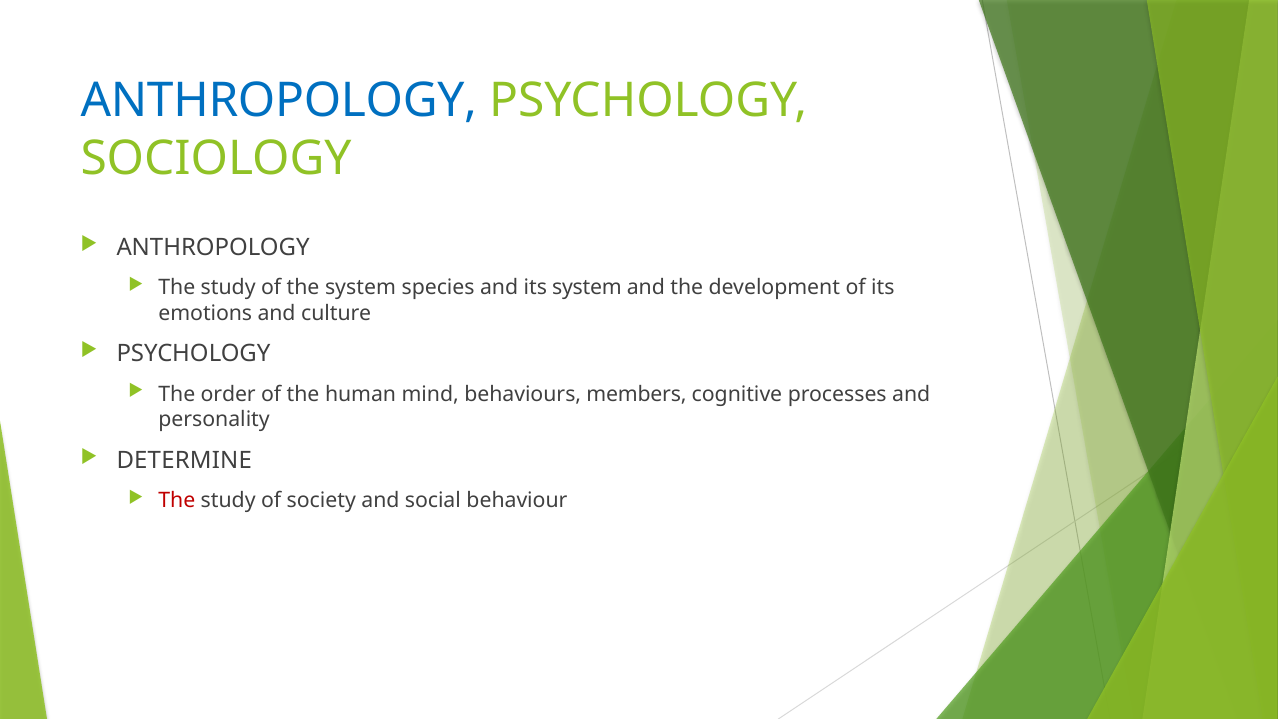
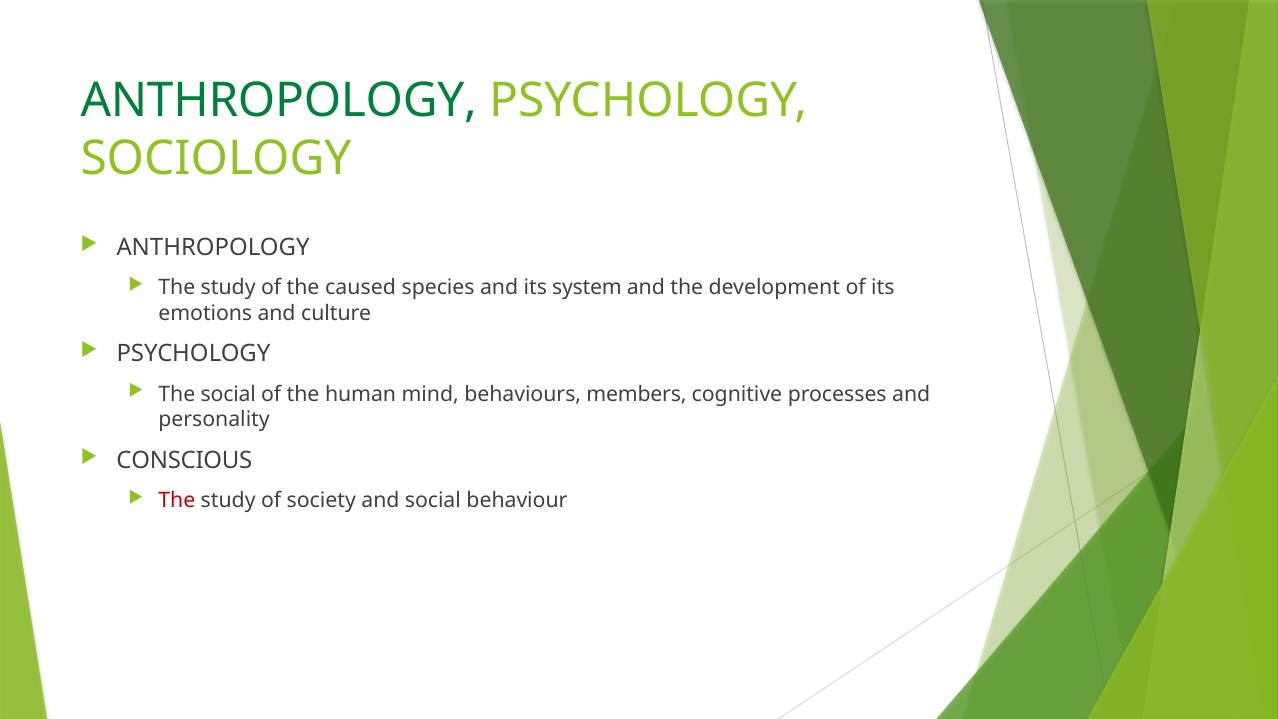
ANTHROPOLOGY colour: blue -> green (279, 101)
the system: system -> caused (361, 288)
The order: order -> social (228, 394)
DETERMINE: DETERMINE -> CONSCIOUS (184, 460)
